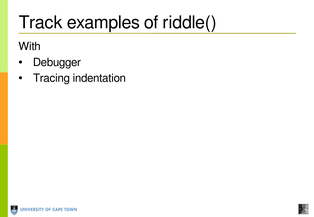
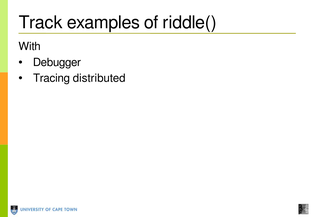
indentation: indentation -> distributed (99, 78)
